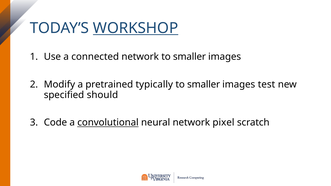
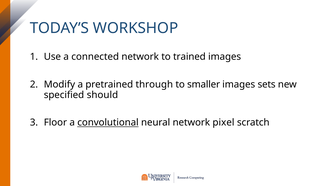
WORKSHOP underline: present -> none (136, 28)
network to smaller: smaller -> trained (189, 57)
typically: typically -> through (154, 84)
test: test -> sets (267, 84)
Code: Code -> Floor (55, 123)
